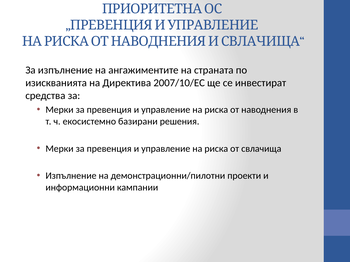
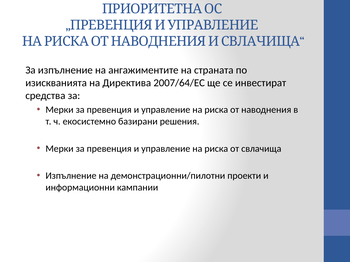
2007/10/ЕС: 2007/10/ЕС -> 2007/64/ЕС (179, 83)
